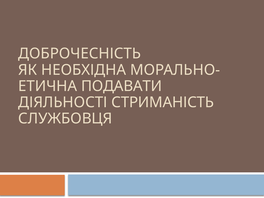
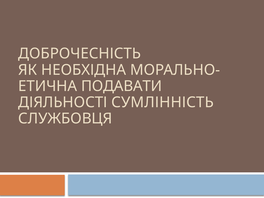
СТРИМАНІСТЬ: СТРИМАНІСТЬ -> СУМЛІННІСТЬ (163, 102)
